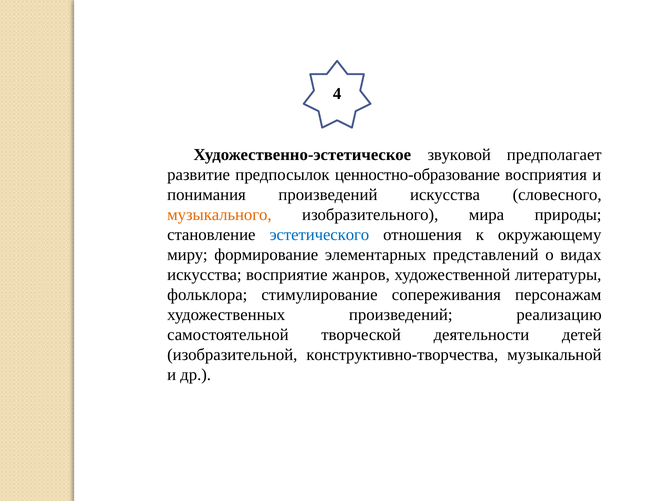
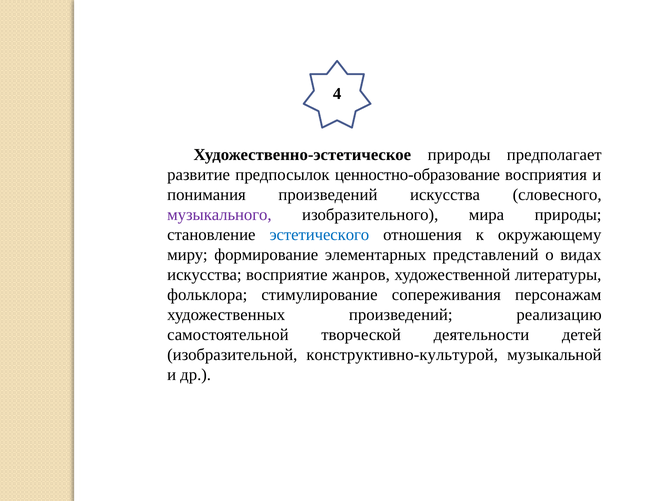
Художественно-эстетическое звуковой: звуковой -> природы (459, 155)
музыкального colour: orange -> purple (219, 215)
конструктивно-творчества: конструктивно-творчества -> конструктивно-культурой (402, 355)
